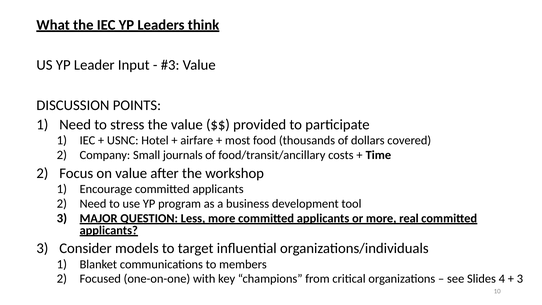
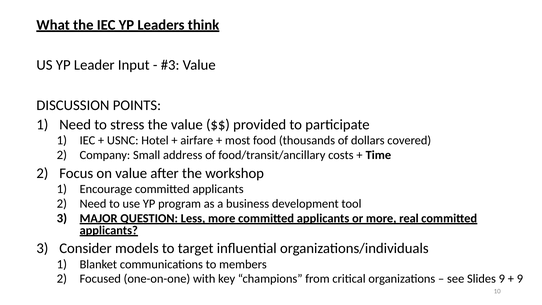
journals: journals -> address (183, 155)
Slides 4: 4 -> 9 (502, 279)
3: 3 -> 9 (520, 279)
